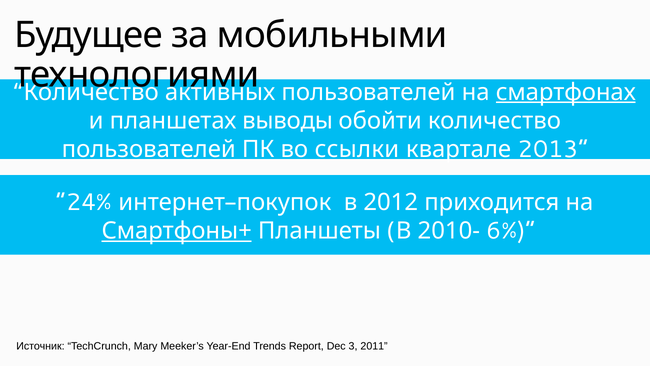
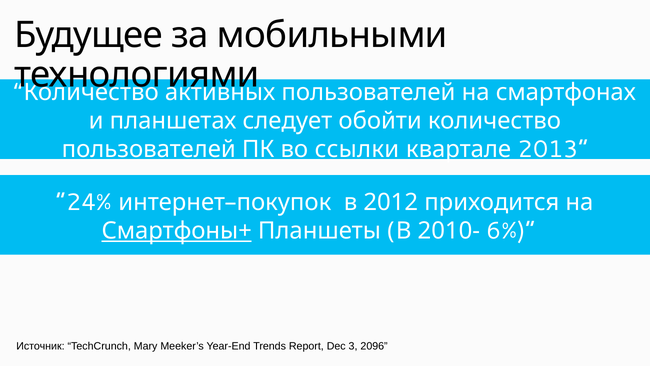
смартфонах underline: present -> none (566, 92)
выводы: выводы -> следует (287, 121)
2011: 2011 -> 2096 (374, 346)
